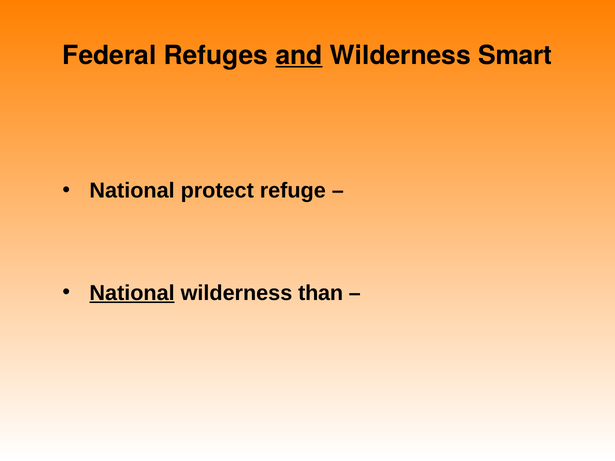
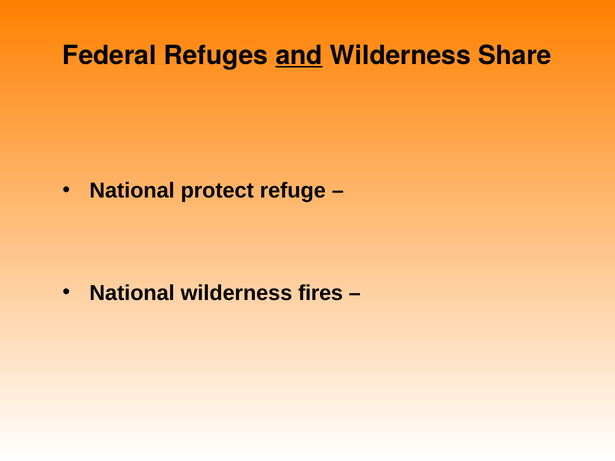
Smart: Smart -> Share (515, 56)
National underline: present -> none (132, 293)
than: than -> fires (321, 293)
